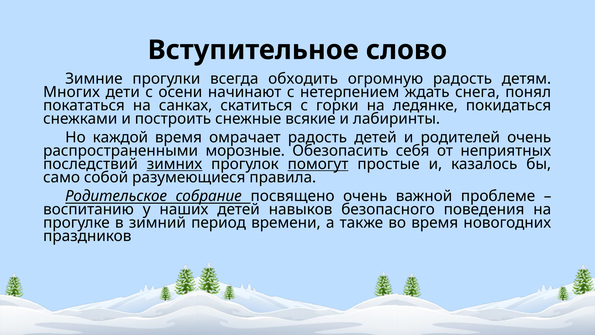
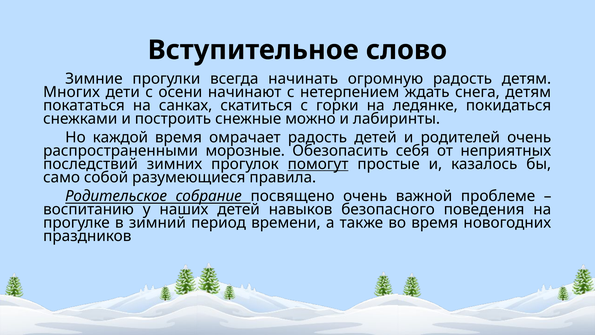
обходить: обходить -> начинать (303, 79)
снега понял: понял -> детям (528, 92)
всякие: всякие -> можно (310, 119)
зимних underline: present -> none (175, 164)
